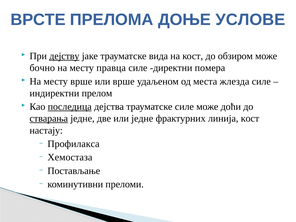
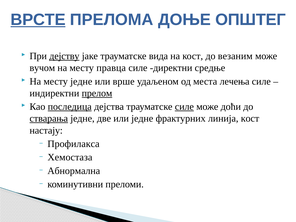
ВРСТЕ underline: none -> present (38, 20)
УСЛОВЕ: УСЛОВЕ -> ОПШТЕГ (251, 20)
обзиром: обзиром -> везаним (235, 56)
бочно: бочно -> вучом (42, 68)
помера: помера -> средње (210, 68)
месту врше: врше -> једне (81, 81)
жлезда: жлезда -> лечења (235, 81)
прелом underline: none -> present (97, 93)
силе underline: none -> present (184, 107)
Постављање: Постављање -> Абнормална (74, 171)
